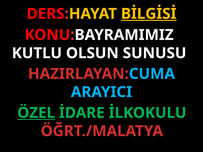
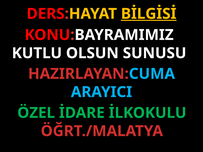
ÖZEL underline: present -> none (36, 113)
